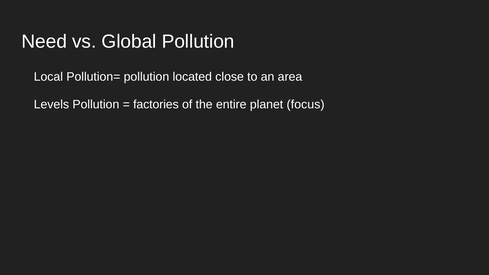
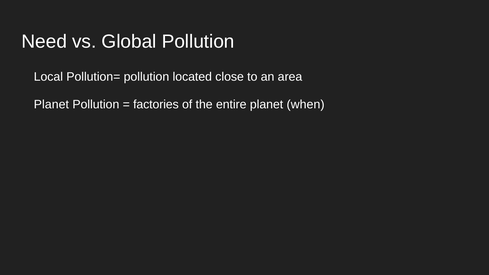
Levels: Levels -> Planet (51, 105)
focus: focus -> when (306, 105)
